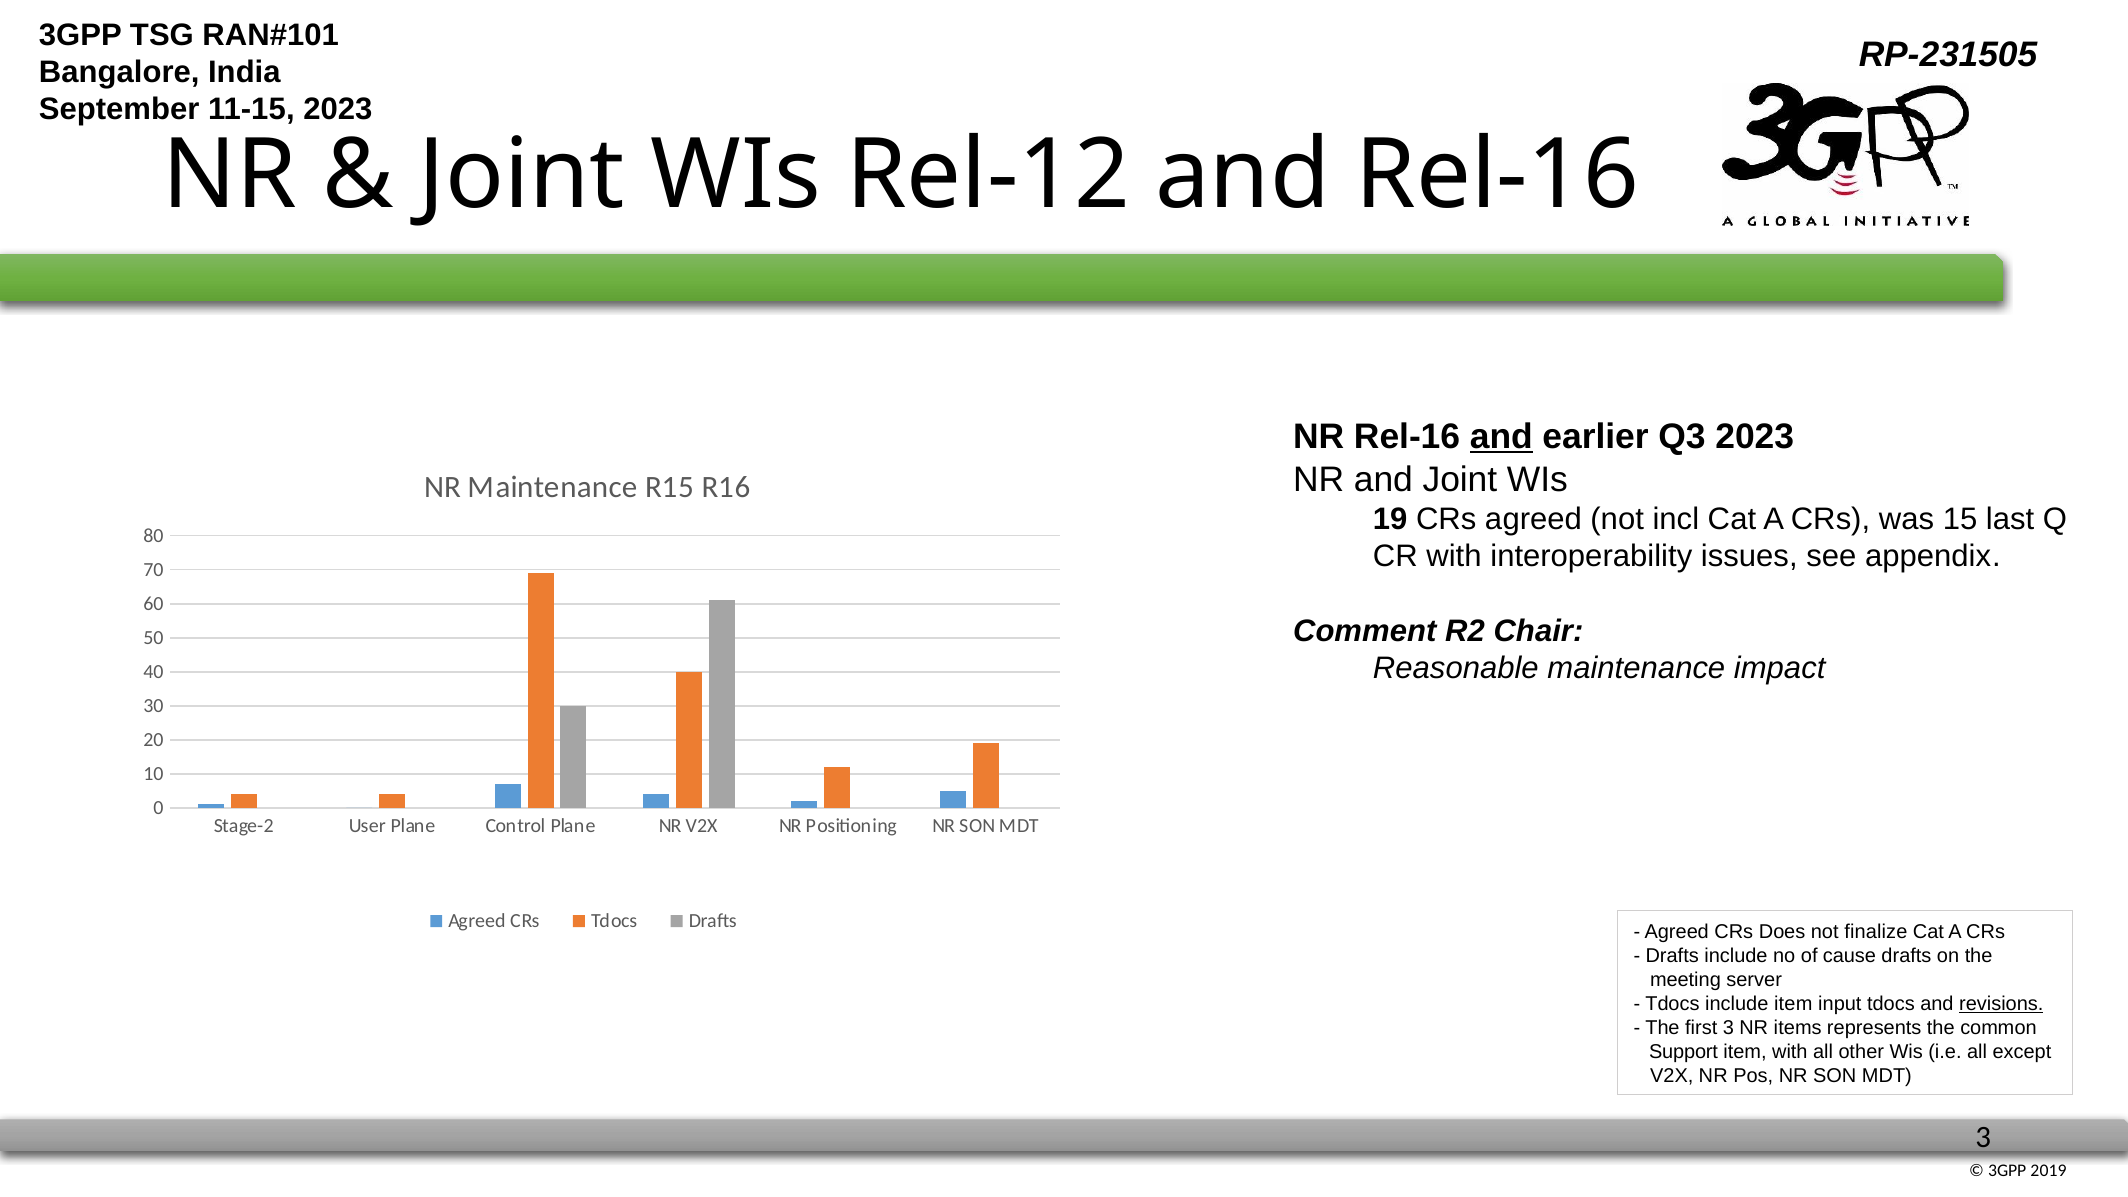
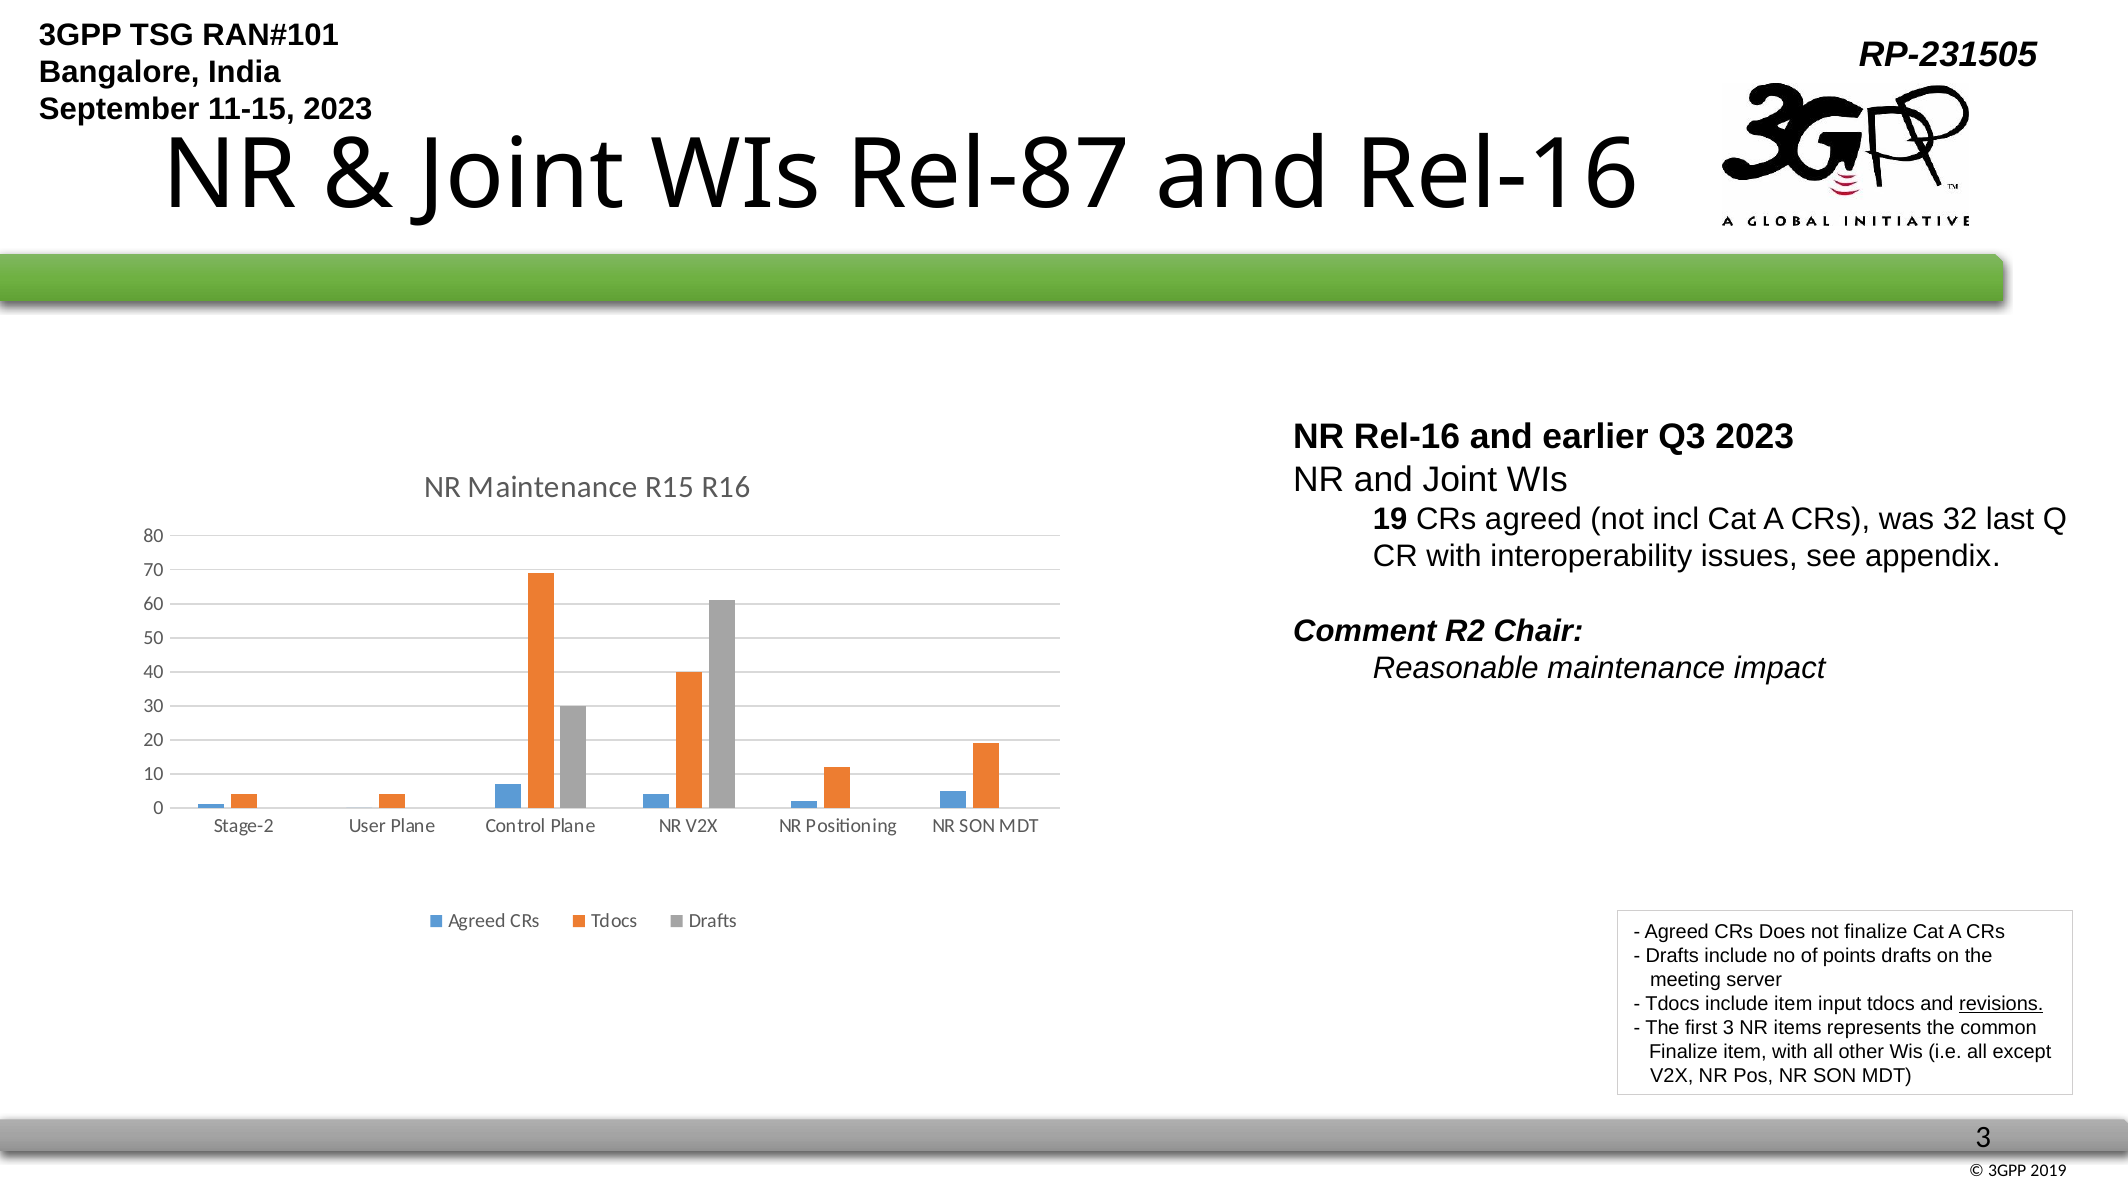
Rel-12: Rel-12 -> Rel-87 (988, 175)
and underline: present -> none (1501, 437)
15: 15 -> 32 (1960, 519)
cause: cause -> points (1849, 956)
Support: Support -> Finalize (1683, 1052)
